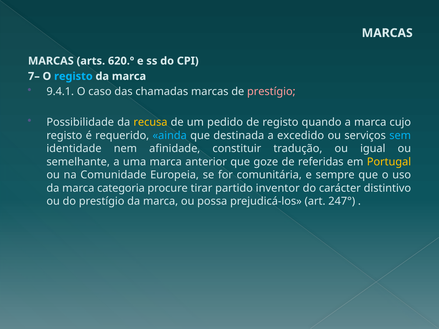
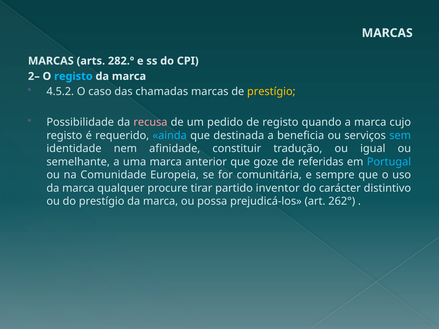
620.º: 620.º -> 282.º (121, 61)
7–: 7– -> 2– (34, 76)
9.4.1: 9.4.1 -> 4.5.2 (60, 92)
prestígio colour: pink -> yellow (271, 92)
recusa colour: yellow -> pink (150, 122)
excedido: excedido -> beneficia (301, 136)
Portugal colour: yellow -> light blue (389, 162)
categoria: categoria -> qualquer (121, 188)
247°: 247° -> 262° (342, 201)
